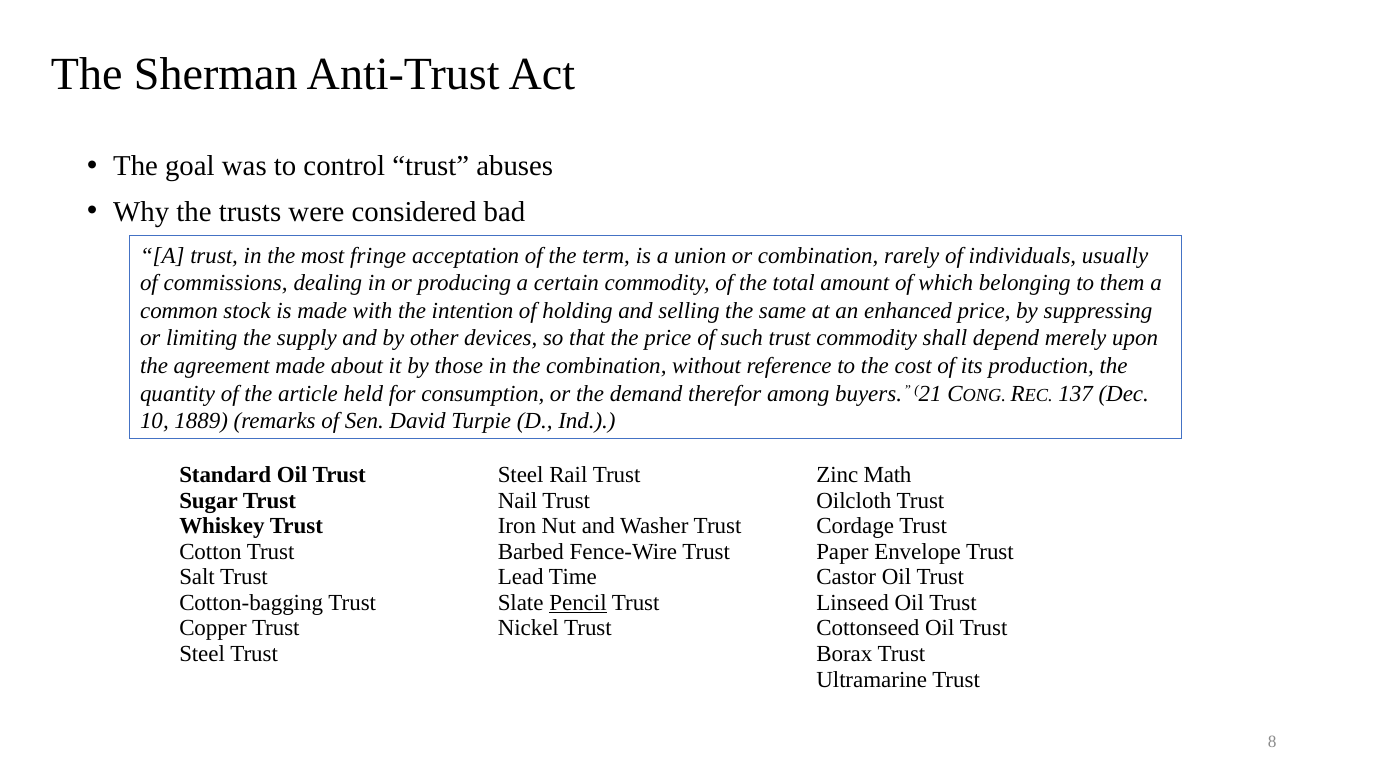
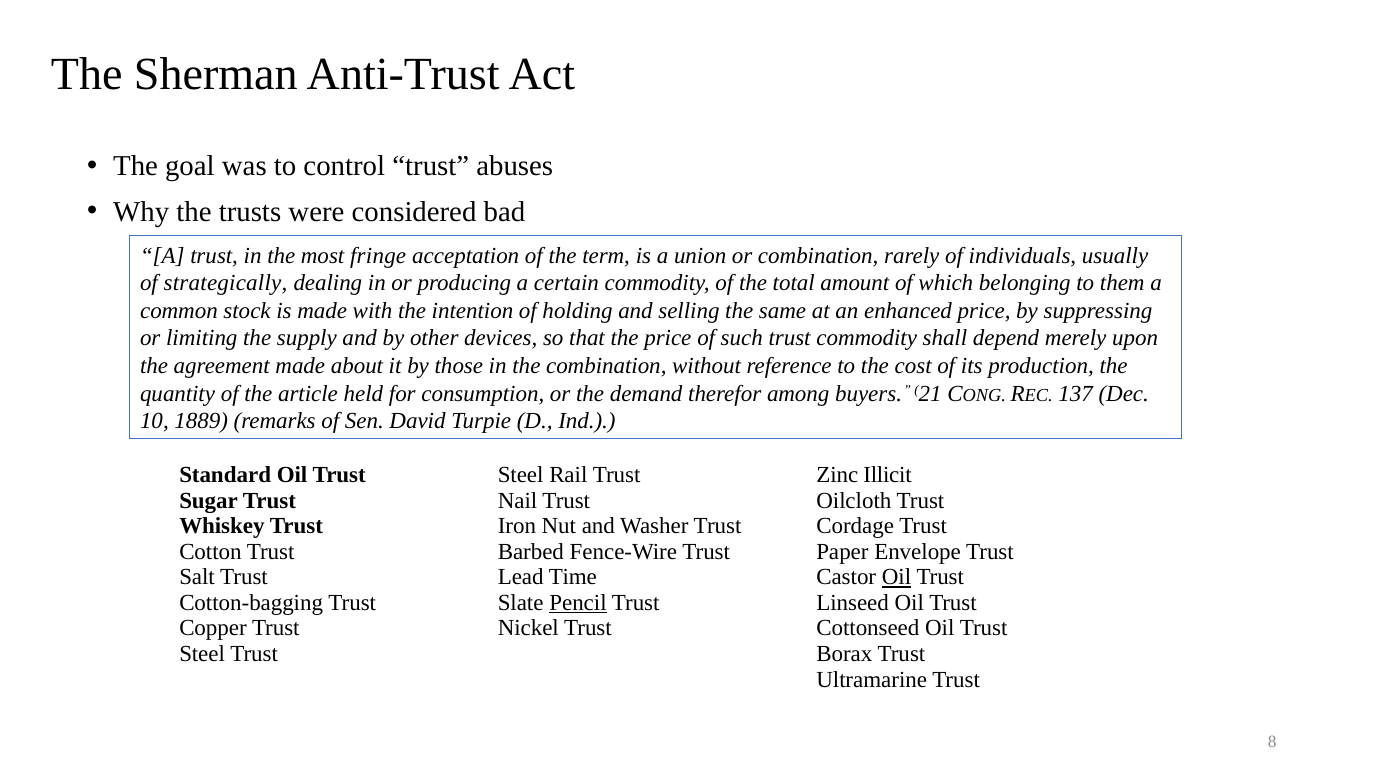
commissions: commissions -> strategically (226, 283)
Math: Math -> Illicit (888, 475)
Oil underline: none -> present (897, 577)
